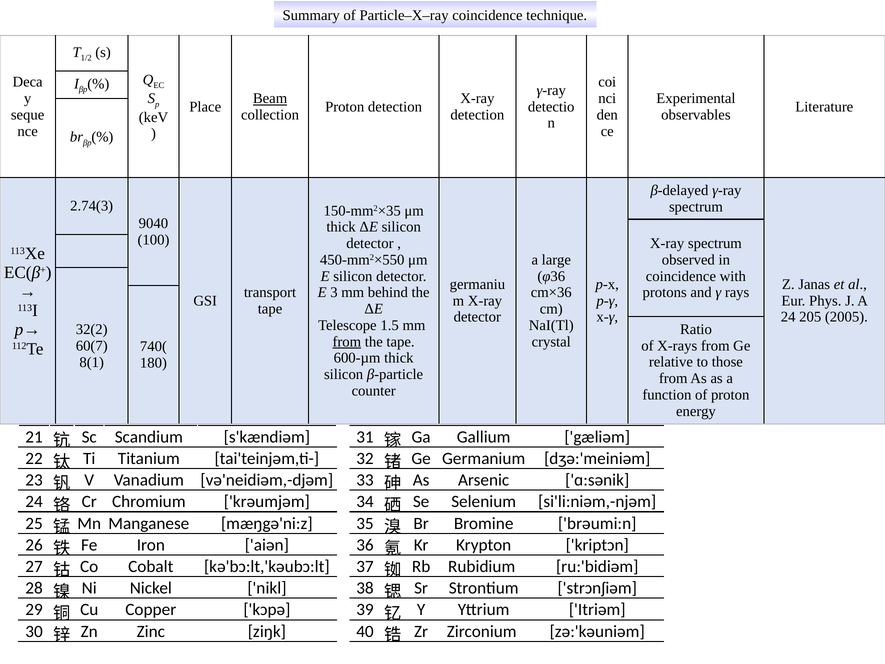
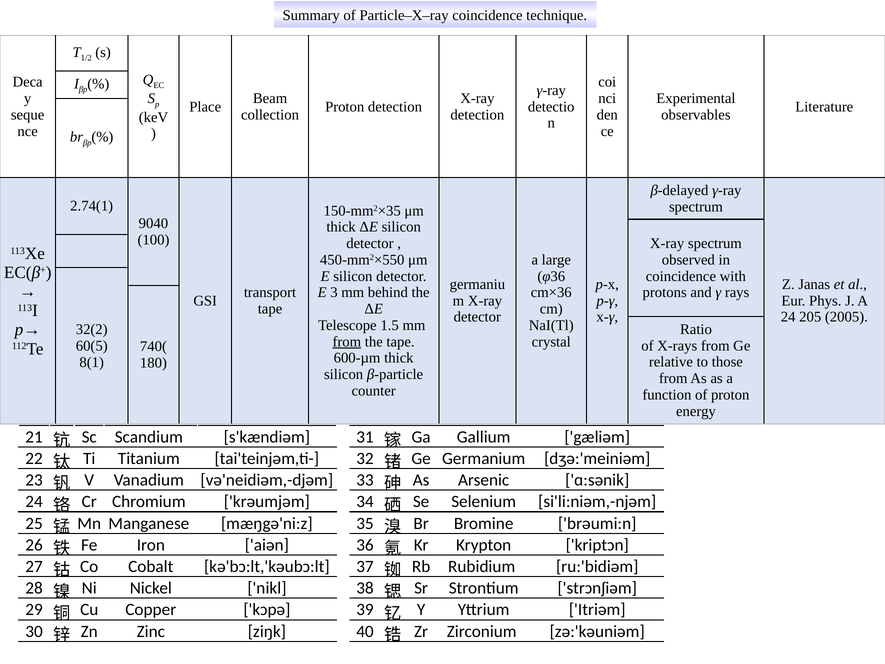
Beam underline: present -> none (270, 98)
2.74(3: 2.74(3 -> 2.74(1 (92, 206)
60(7: 60(7 -> 60(5 (92, 346)
